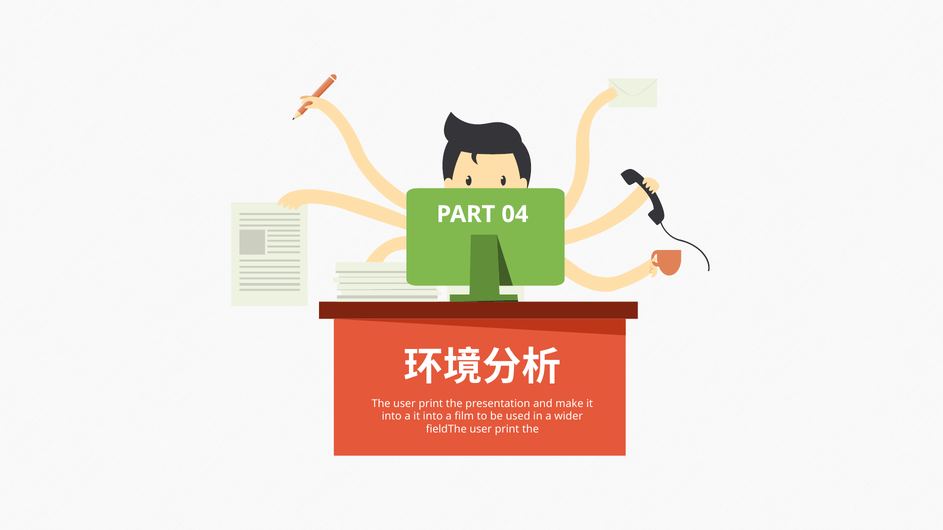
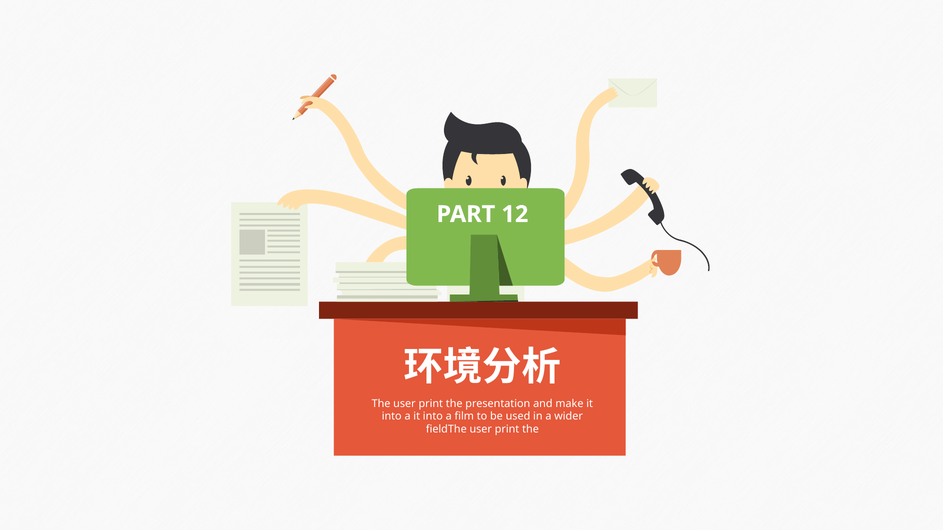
04: 04 -> 12 (515, 214)
